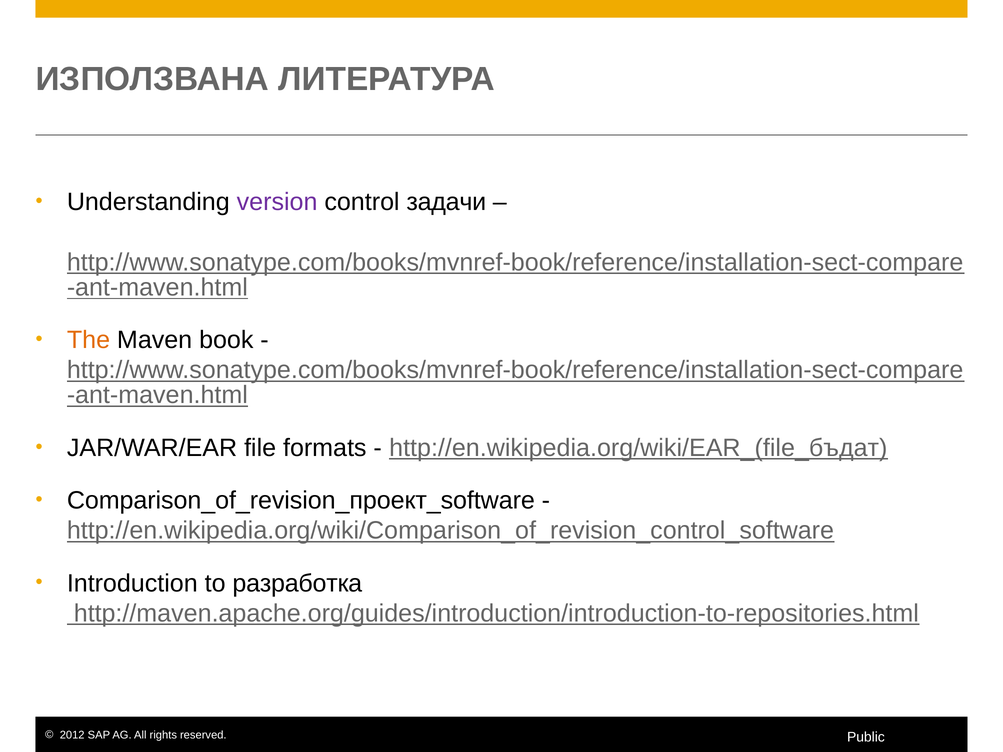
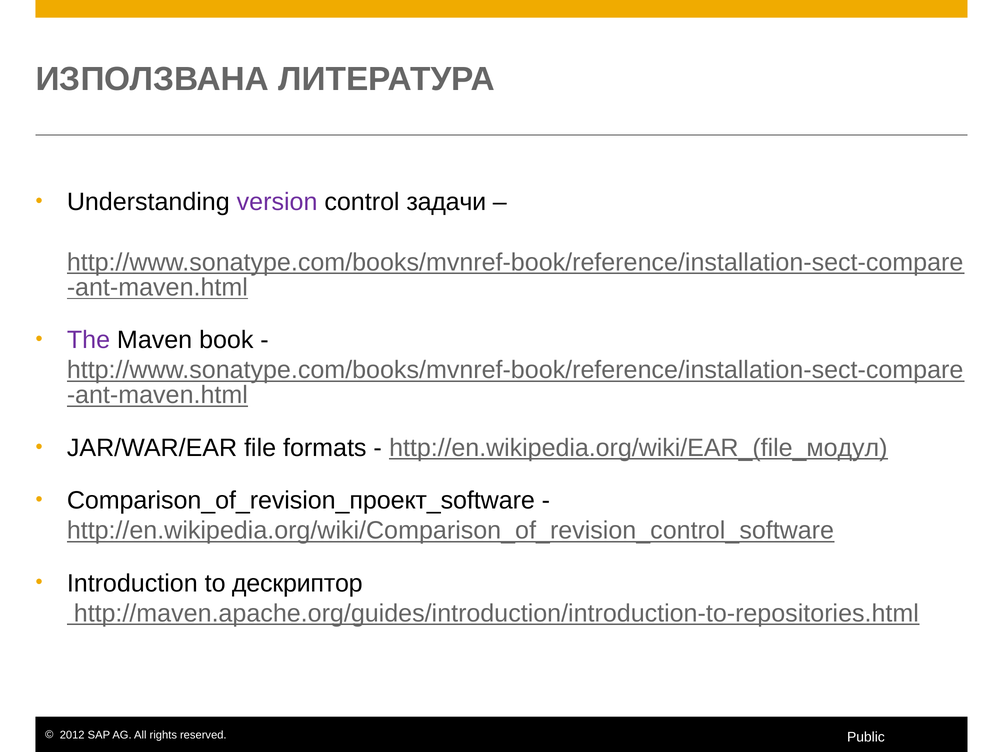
The colour: orange -> purple (88, 340)
http://en.wikipedia.org/wiki/EAR_(file_бъдат: http://en.wikipedia.org/wiki/EAR_(file_бъдат -> http://en.wikipedia.org/wiki/EAR_(file_модул (638, 448)
разработка: разработка -> дескриптор (297, 583)
